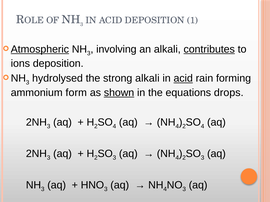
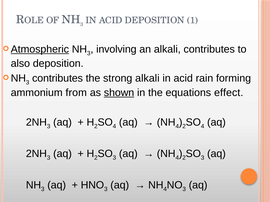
contributes underline: present -> none (209, 49)
ions: ions -> also (20, 64)
hydrolysed: hydrolysed -> contributes (58, 79)
acid underline: present -> none (183, 79)
form: form -> from (76, 93)
drops: drops -> effect (229, 93)
